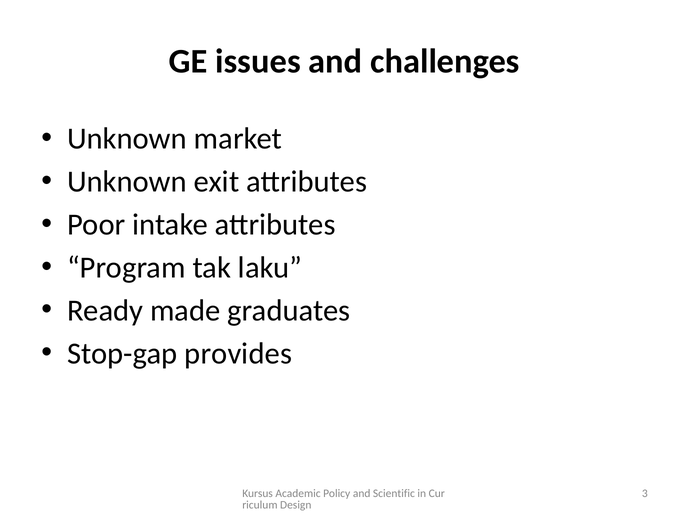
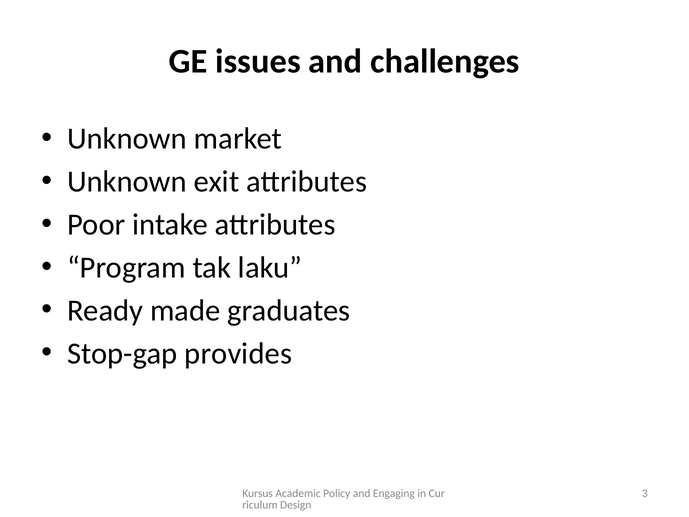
Scientific: Scientific -> Engaging (394, 493)
